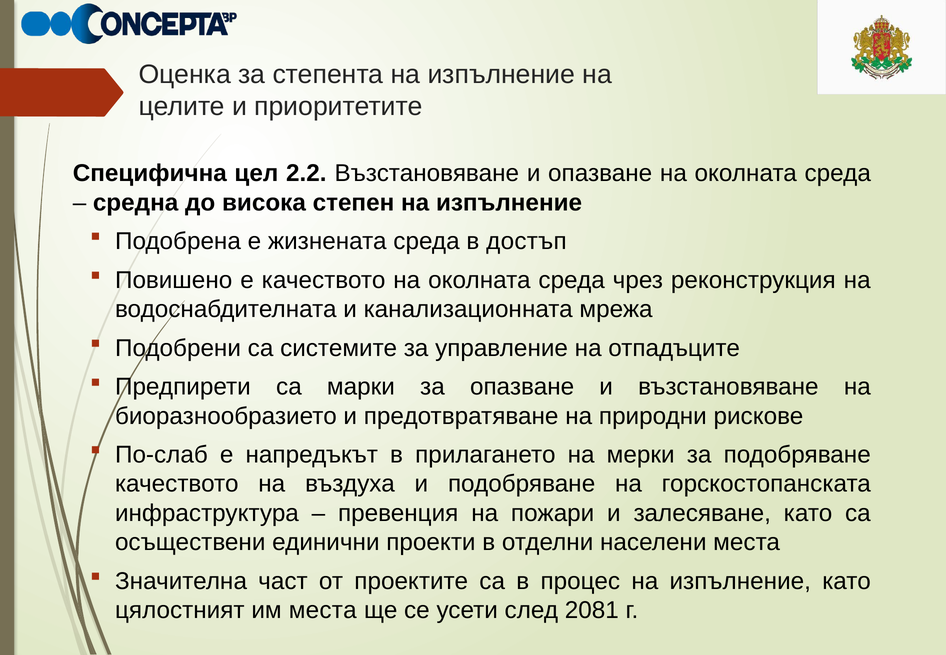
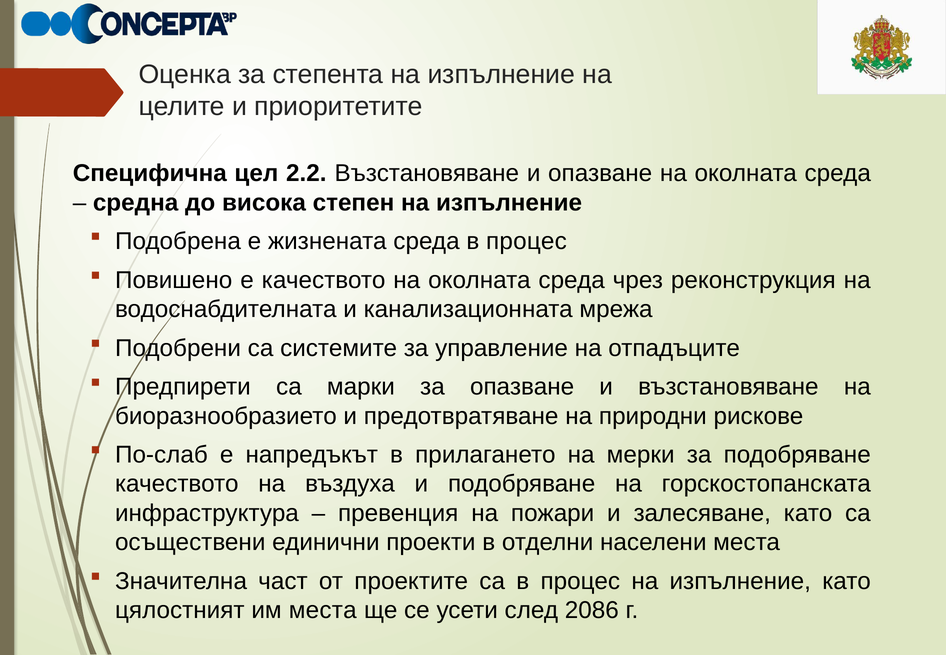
среда в достъп: достъп -> процес (526, 241)
2081: 2081 -> 2086 (592, 610)
